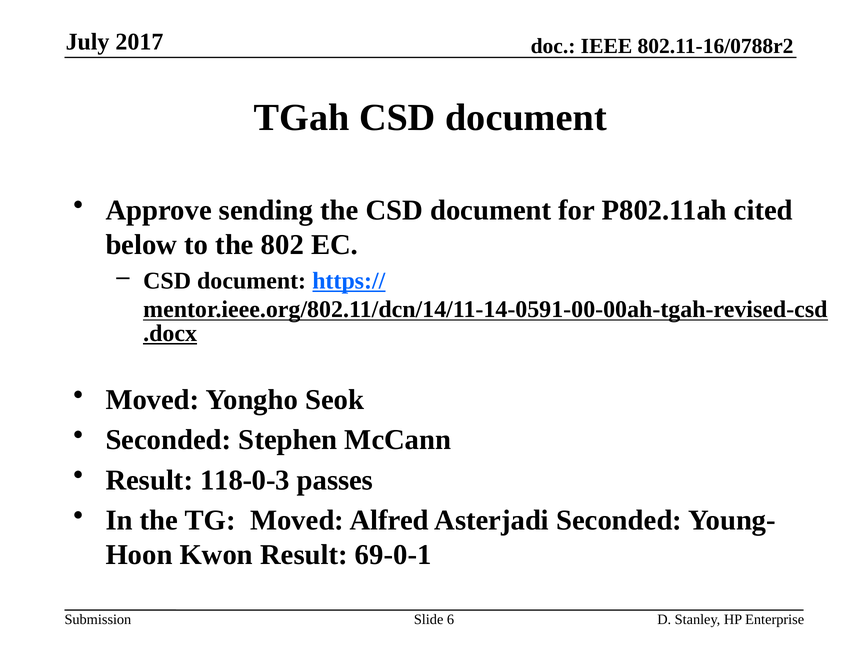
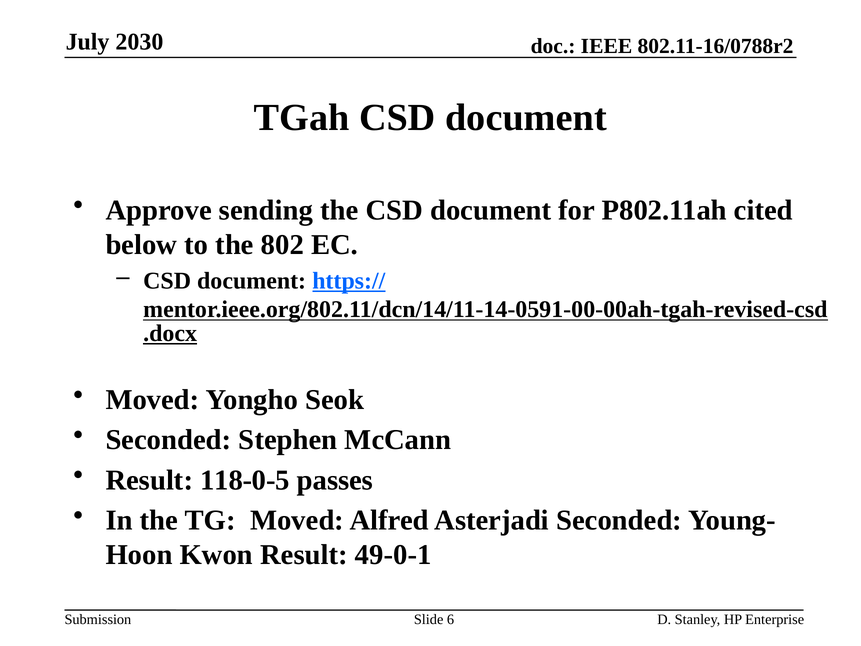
2017: 2017 -> 2030 (139, 42)
118-0-3: 118-0-3 -> 118-0-5 (245, 480)
69-0-1: 69-0-1 -> 49-0-1 (393, 555)
